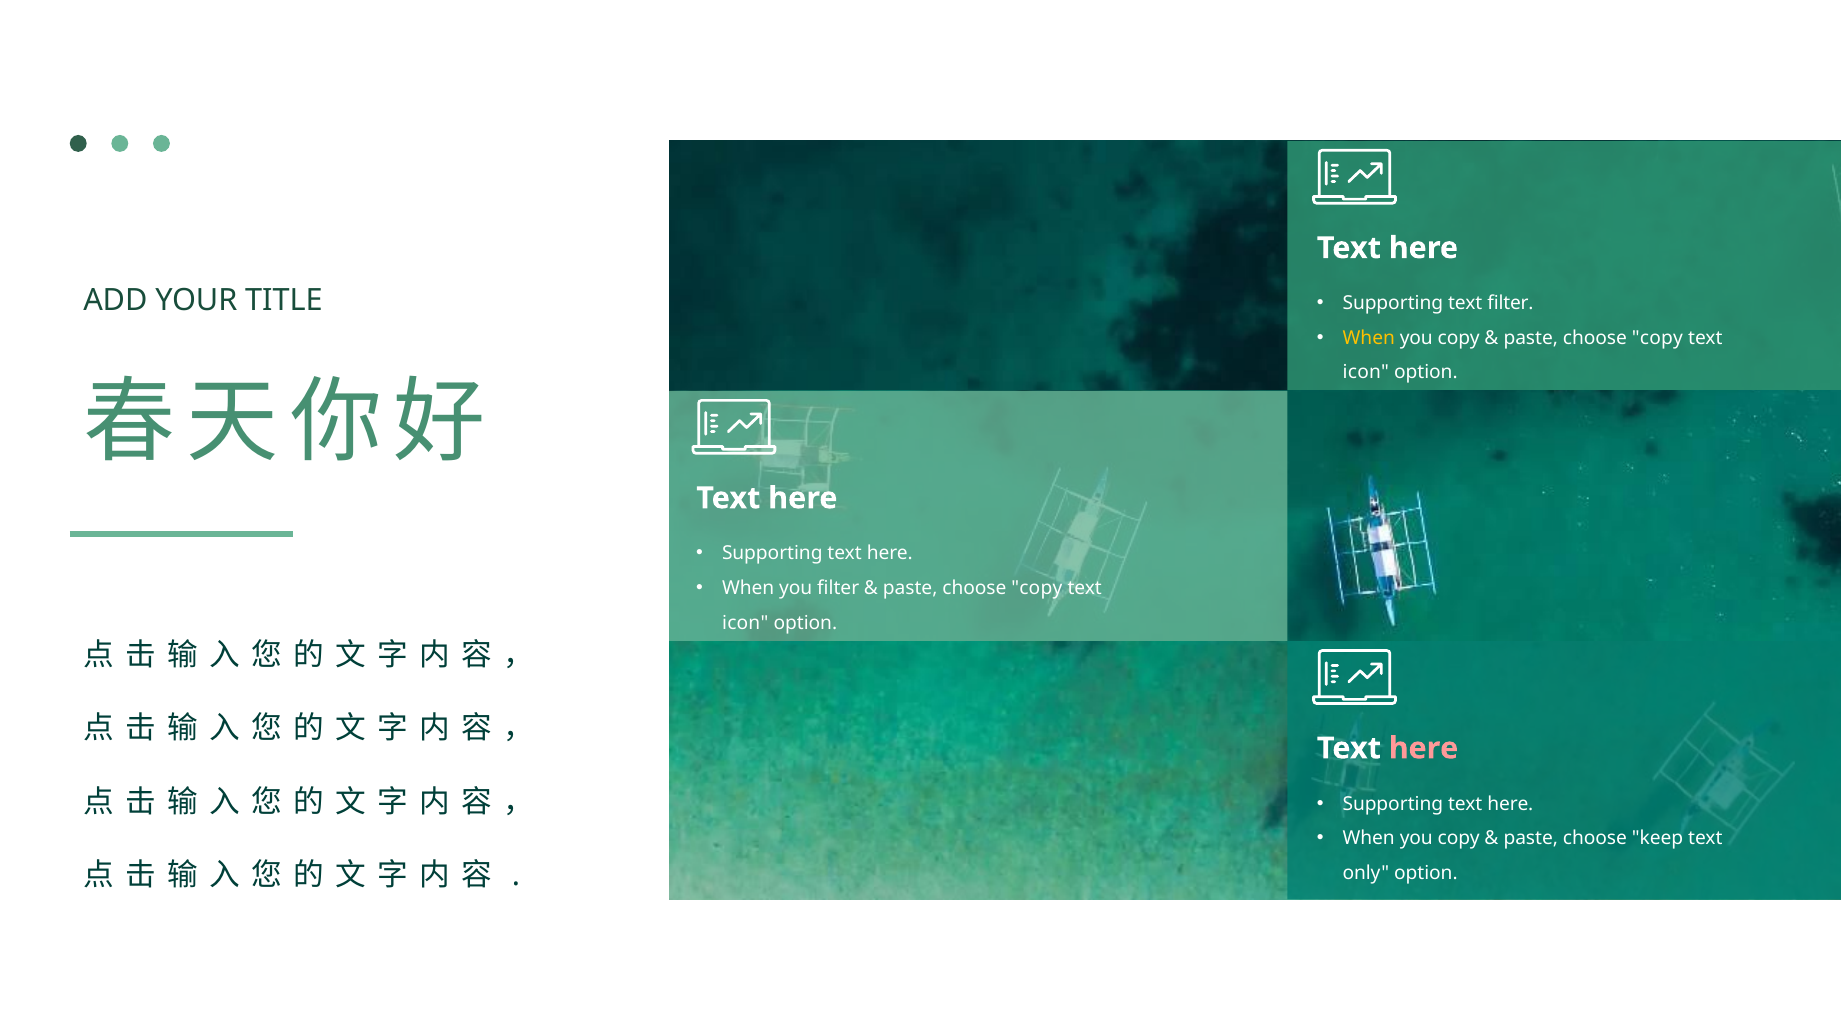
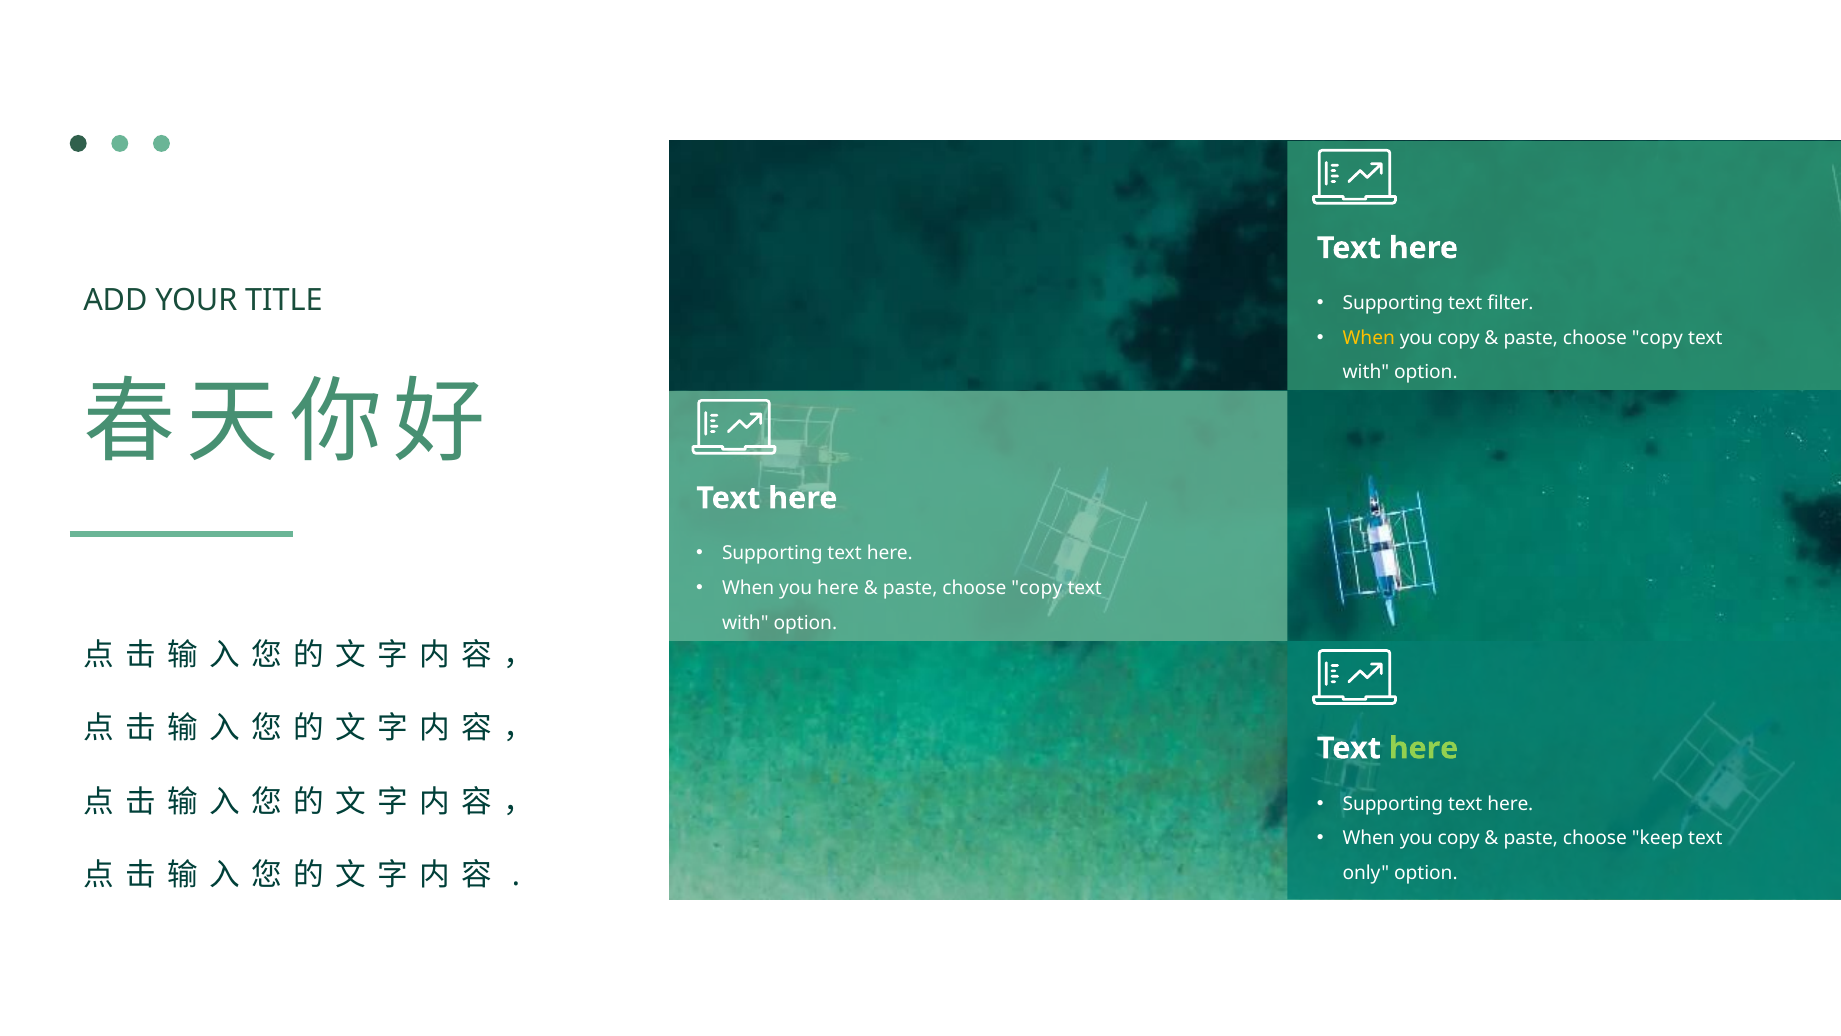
icon: icon -> with (1366, 372)
you filter: filter -> here (838, 588)
icon: icon -> with (745, 623)
here colour: pink -> light green (1424, 748)
